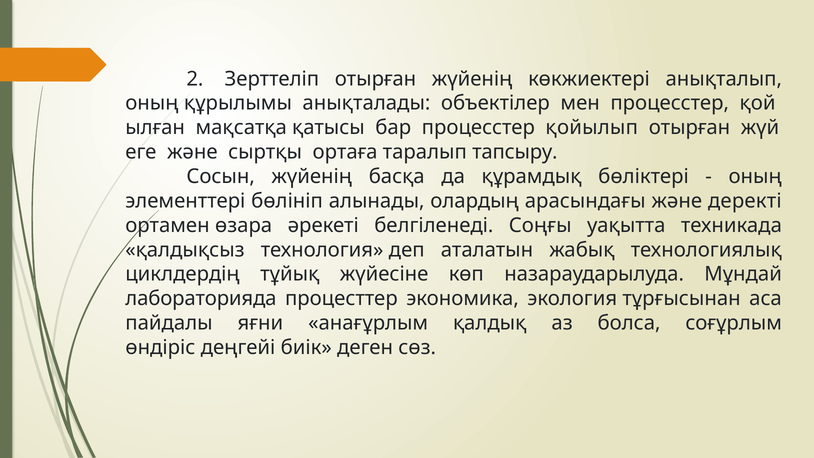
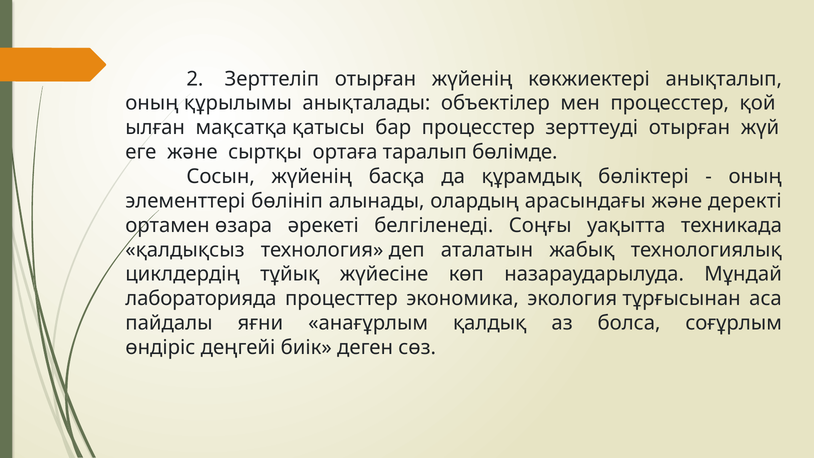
қойылып: қойылып -> зерттеуді (592, 128)
тапсыру: тапсыру -> бөлімде (515, 152)
